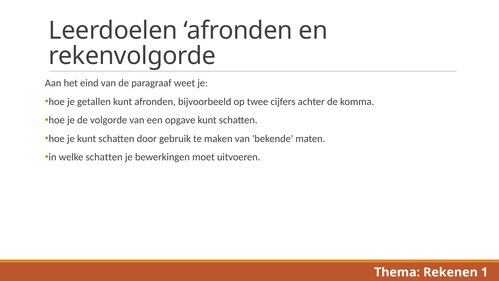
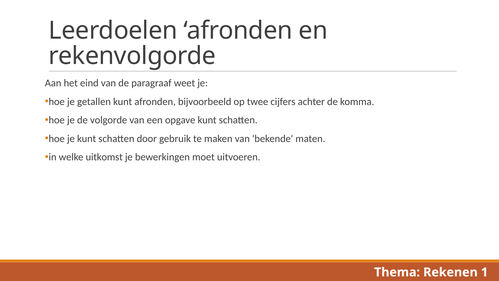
welke schatten: schatten -> uitkomst (104, 157)
